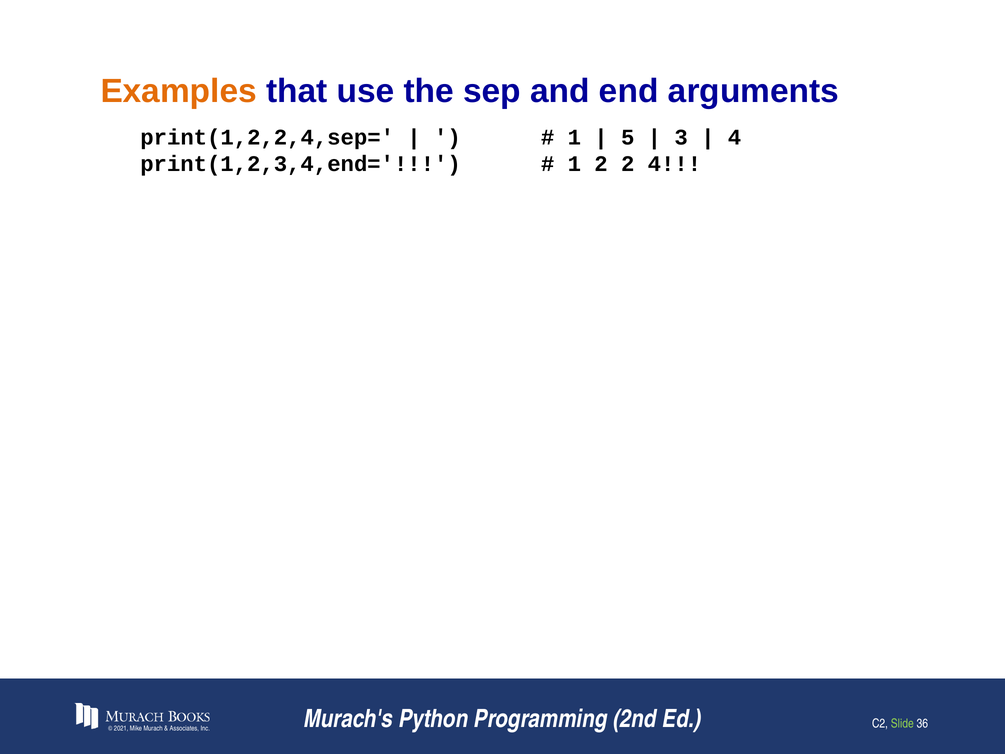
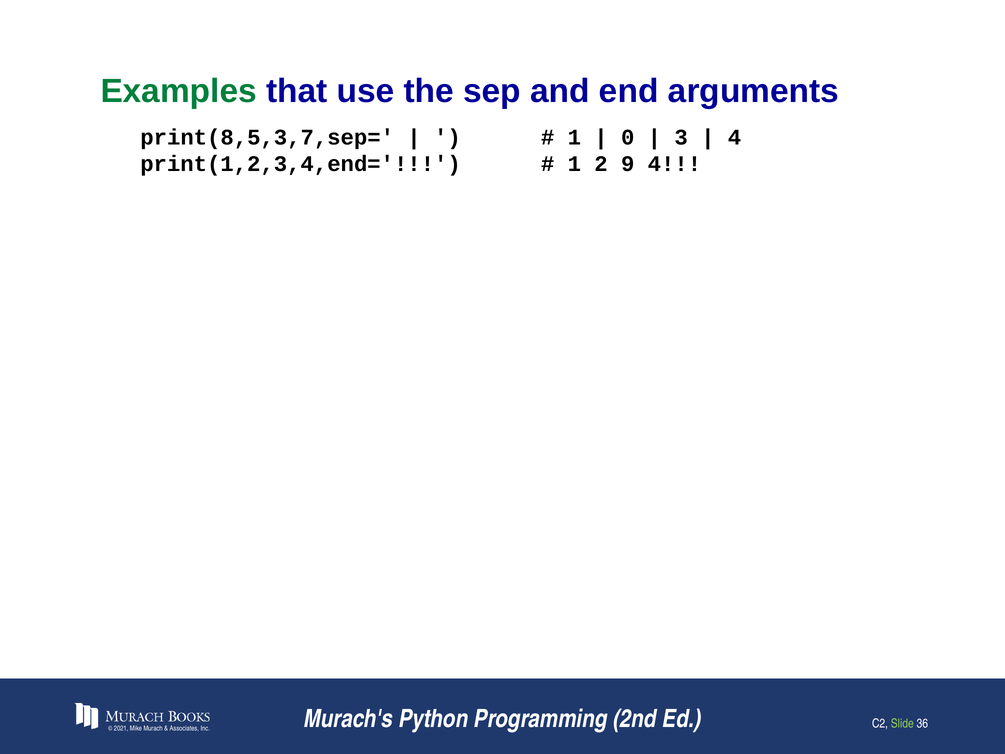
Examples colour: orange -> green (179, 91)
print(1,2,2,4,sep=: print(1,2,2,4,sep= -> print(8,5,3,7,sep= (267, 137)
5: 5 -> 0 (628, 137)
2 2: 2 -> 9 (628, 164)
